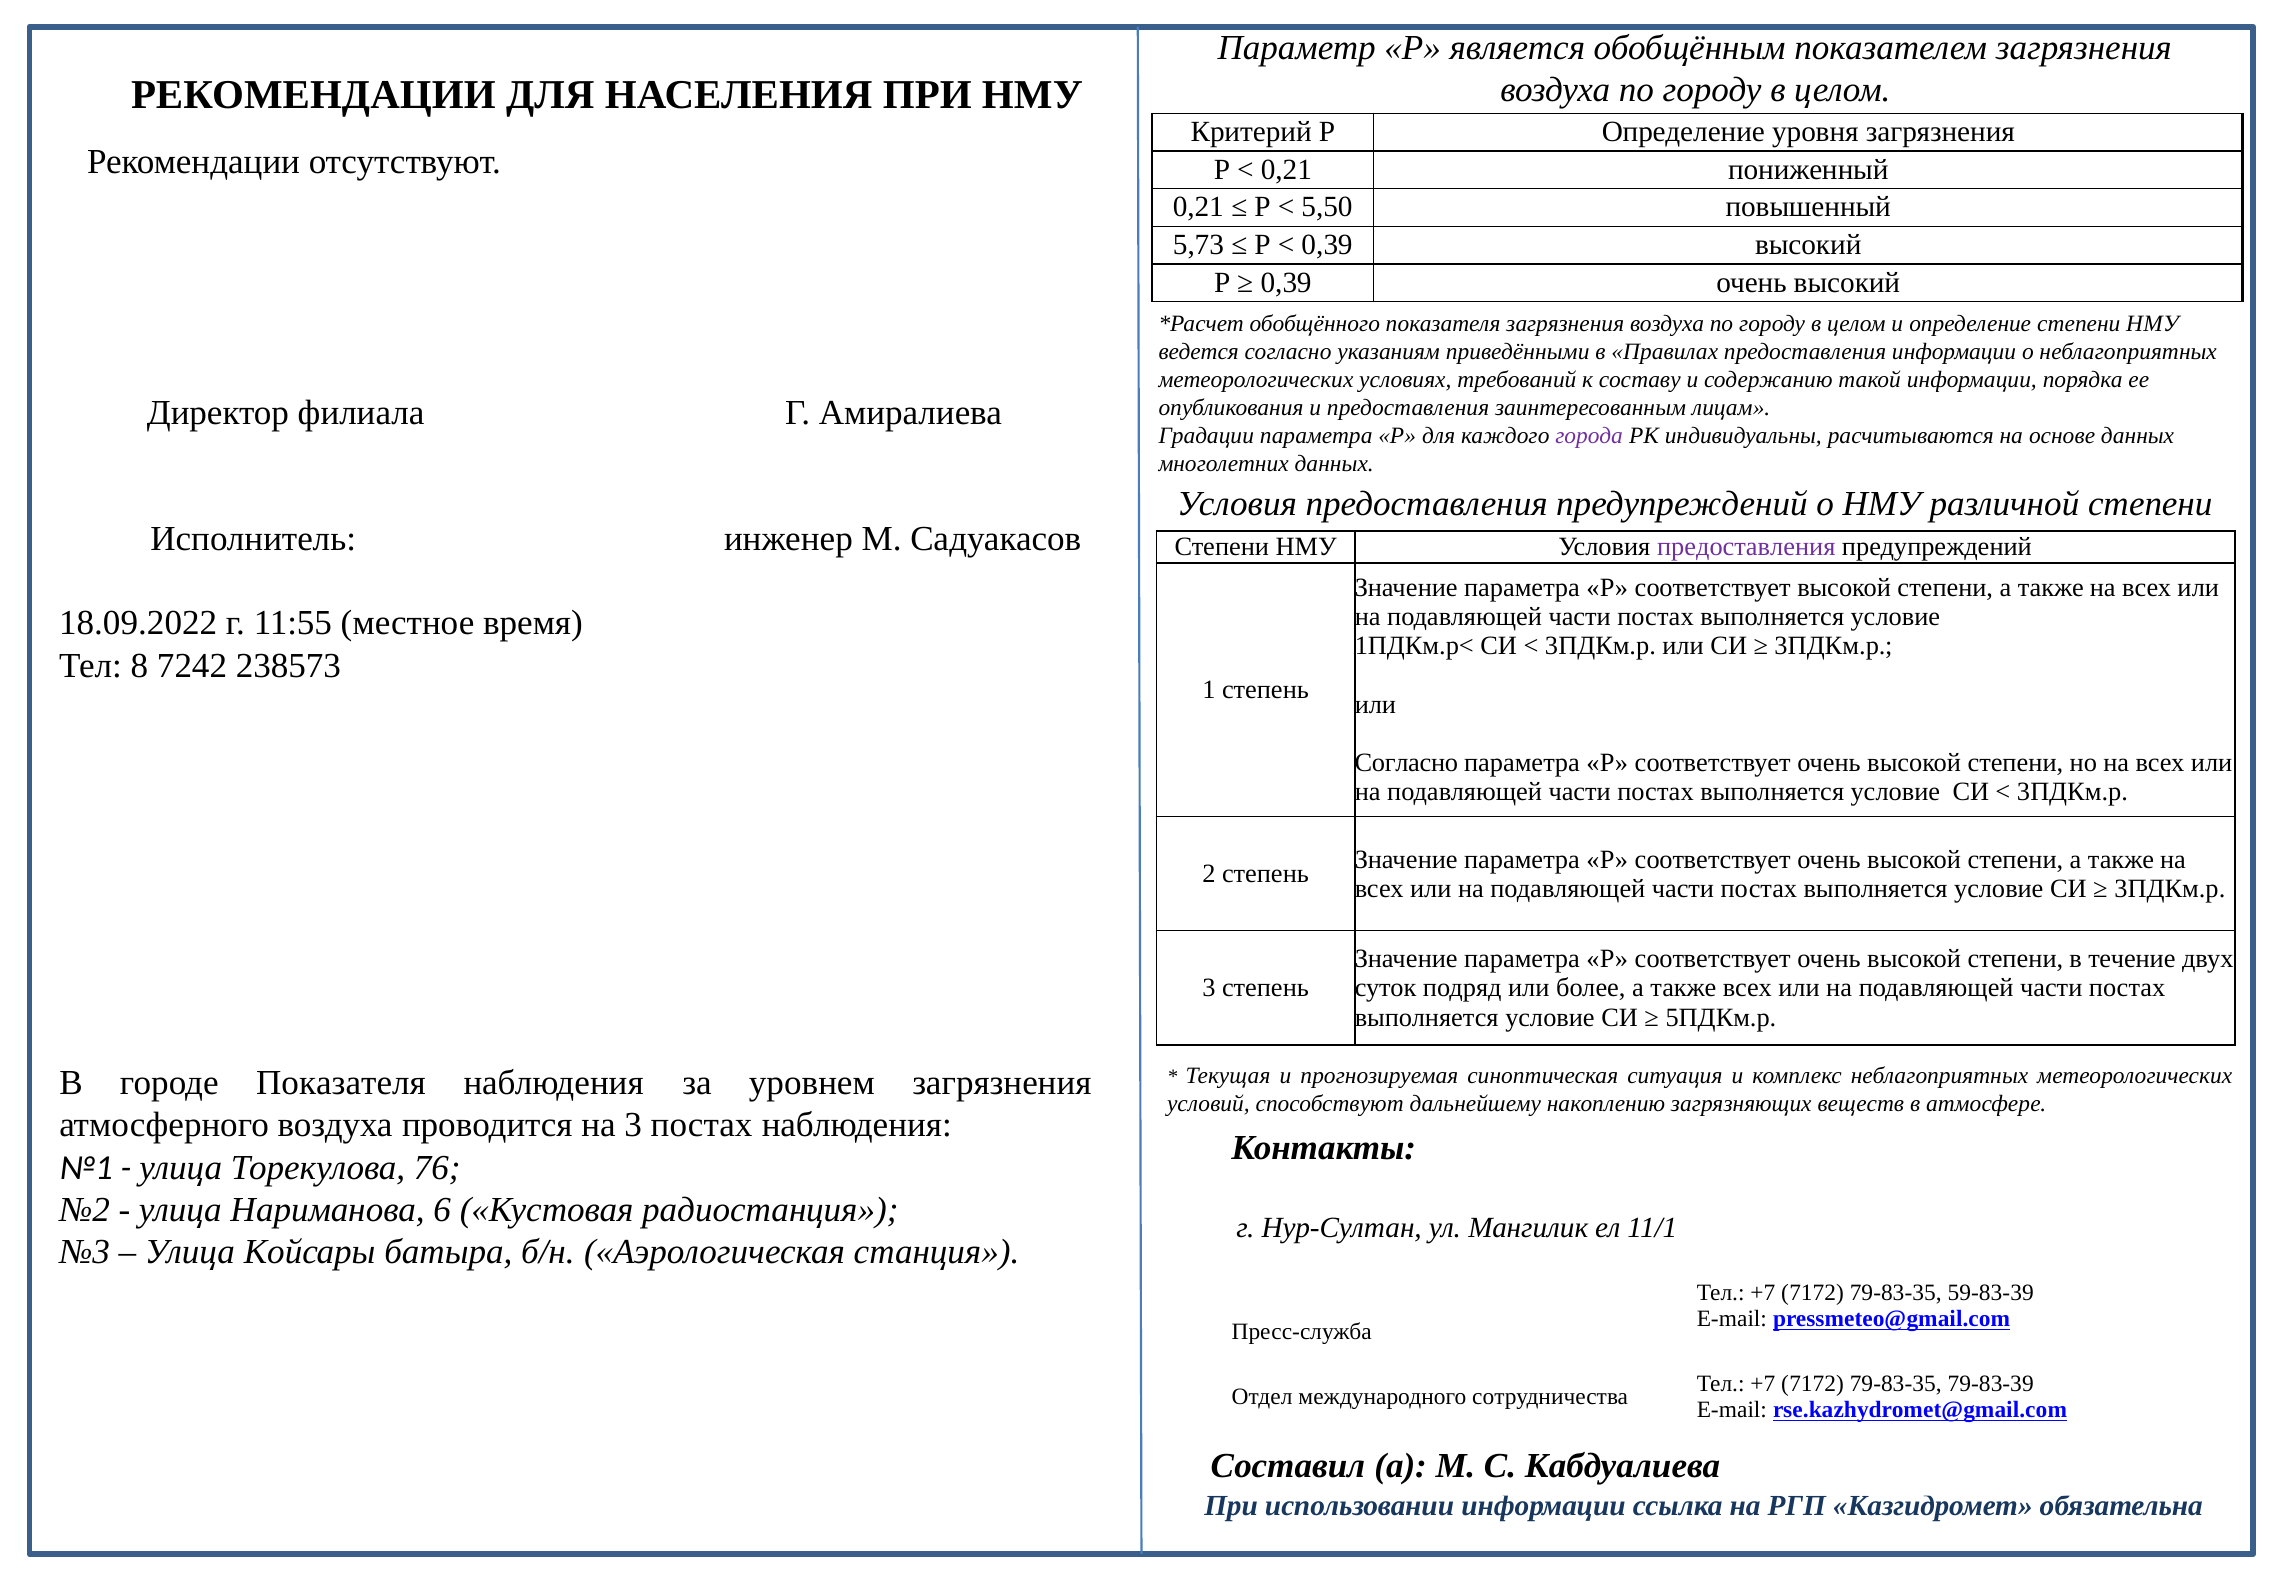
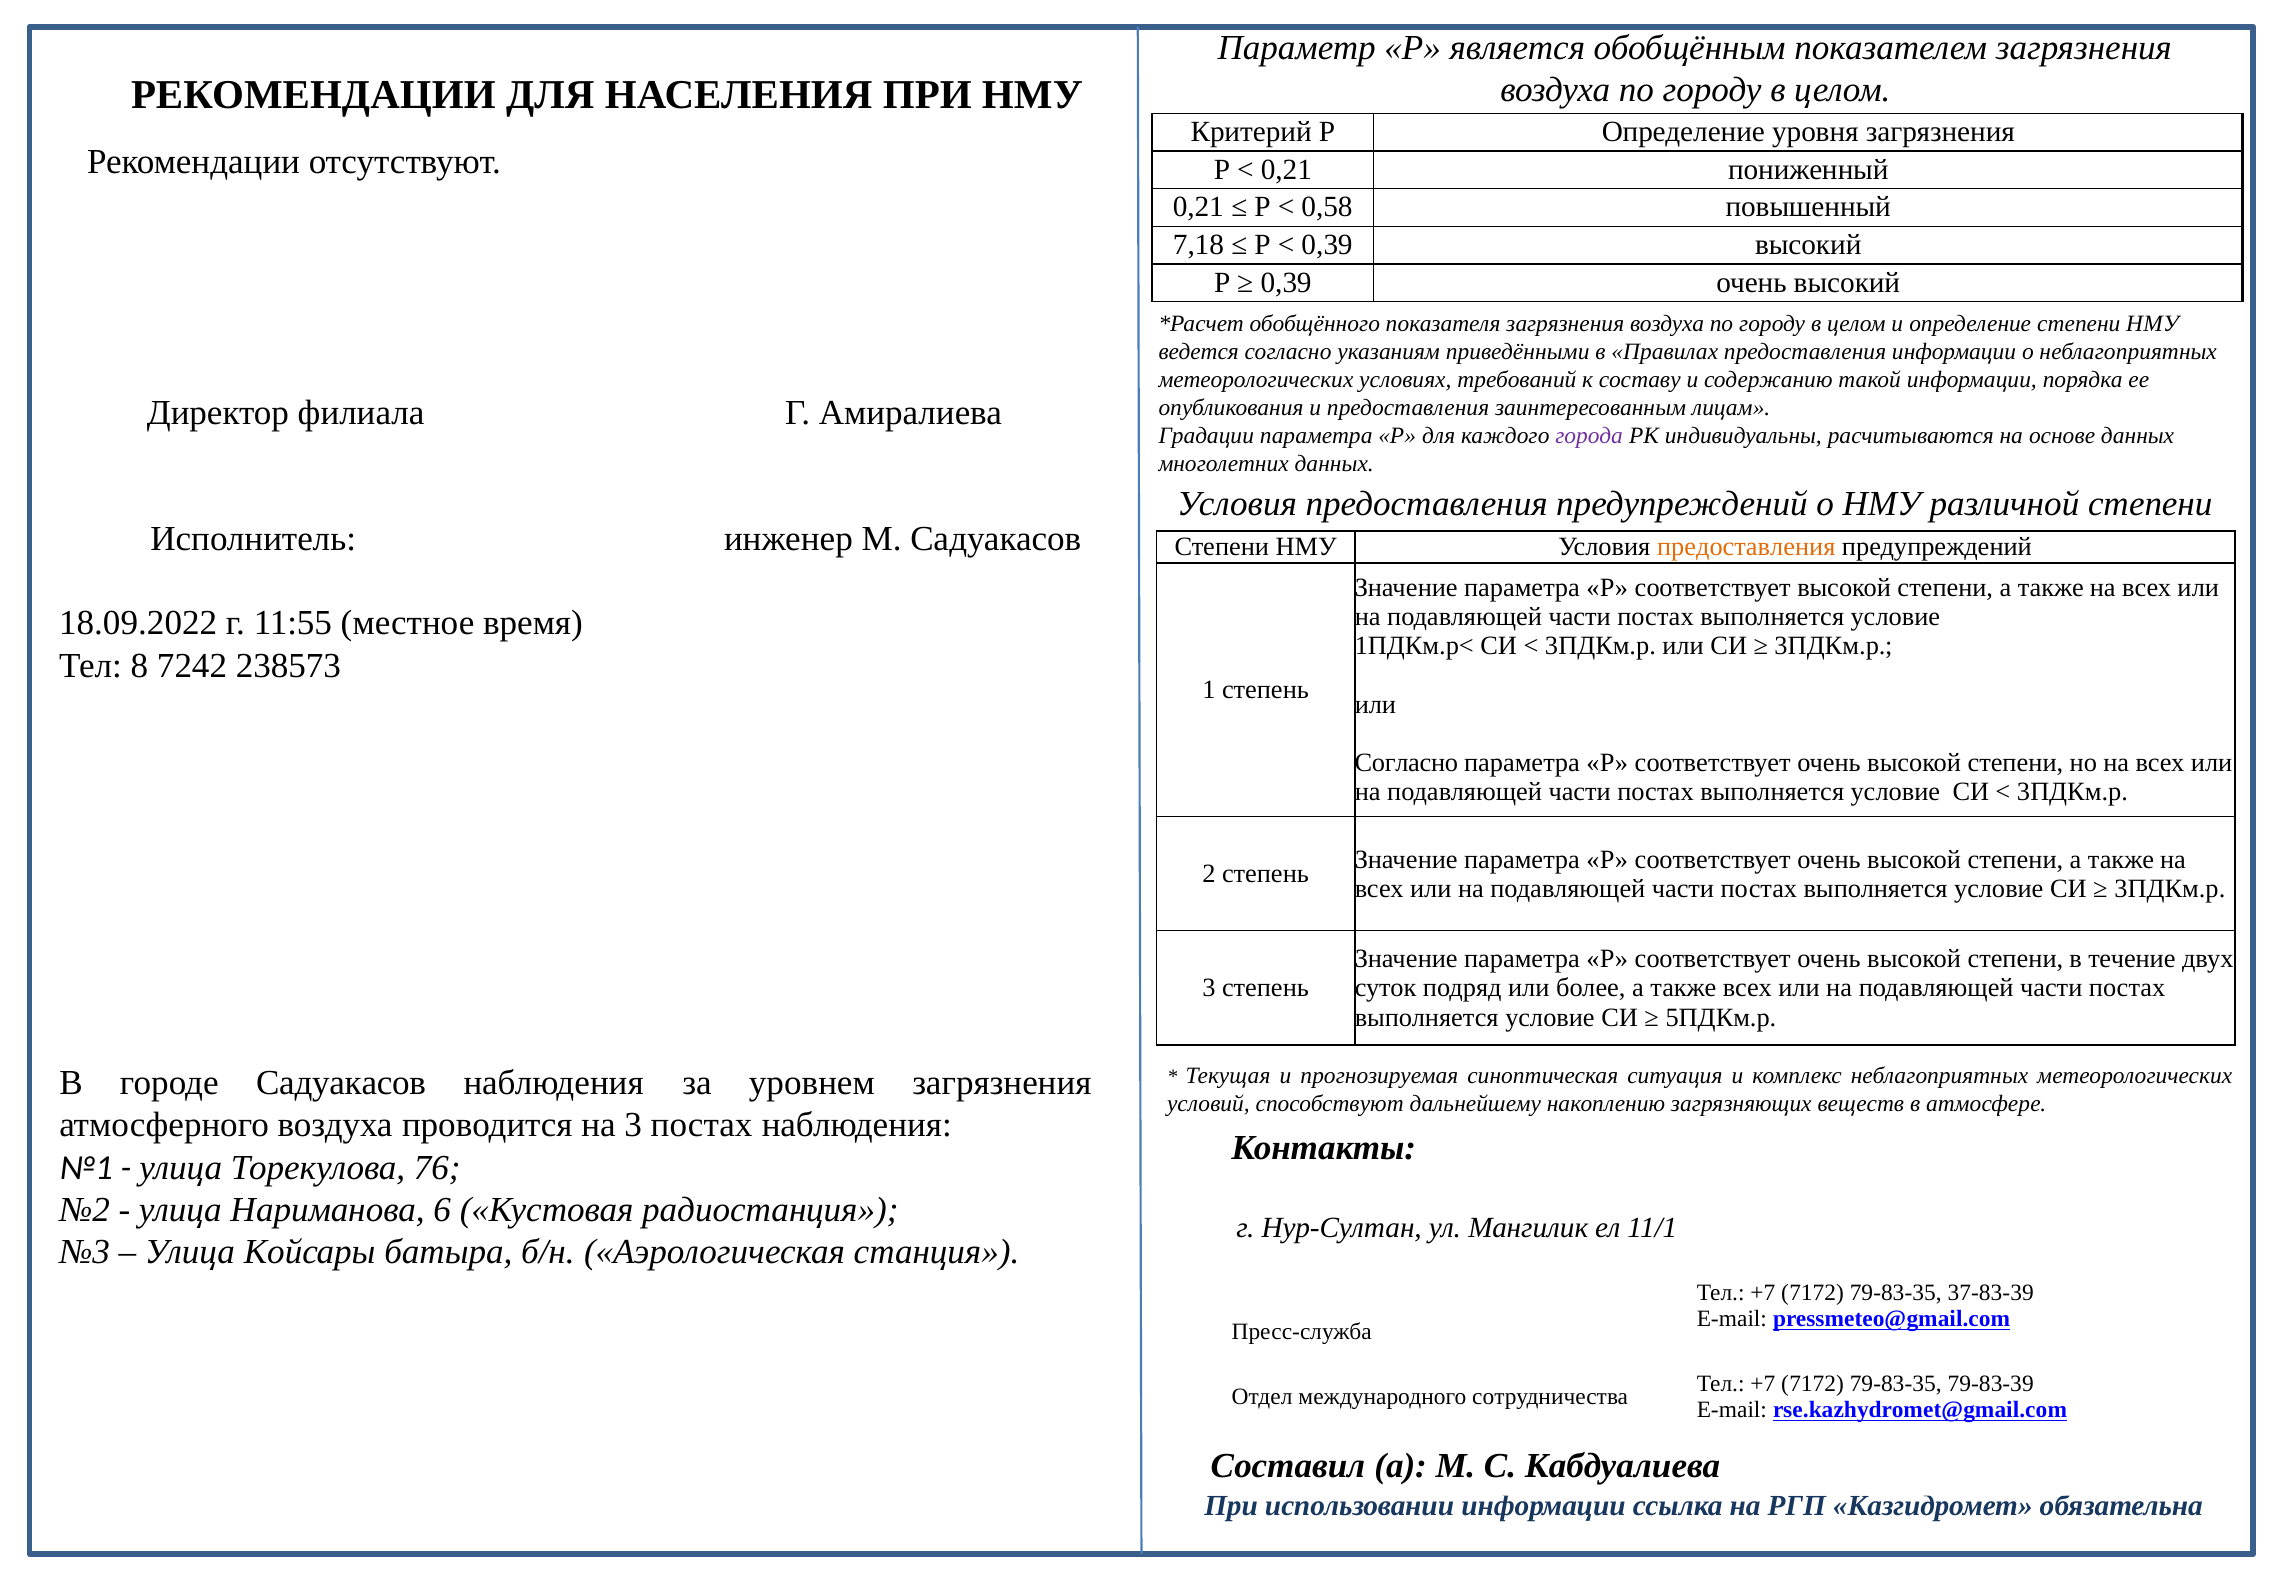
5,50: 5,50 -> 0,58 (1327, 207)
5,73: 5,73 -> 7,18 (1198, 245)
предоставления colour: purple -> orange (1746, 547)
городе Показателя: Показателя -> Садуакасов (341, 1083)
59-83-39: 59-83-39 -> 37-83-39 (1991, 1292)
